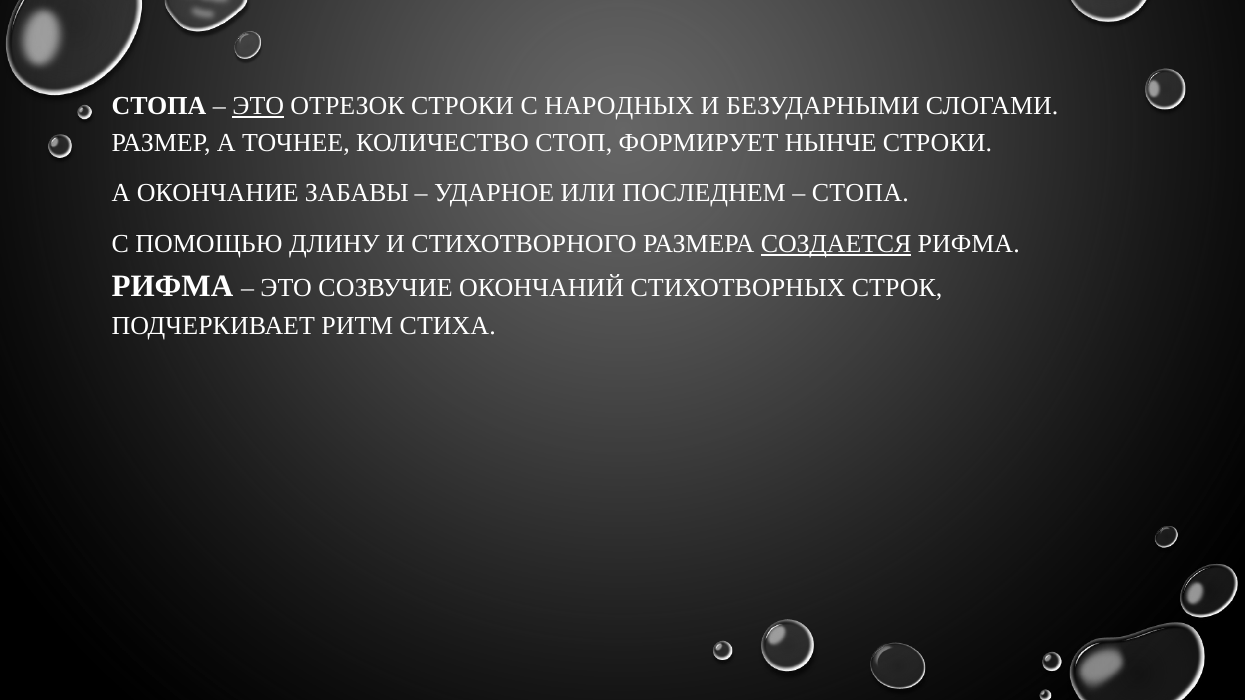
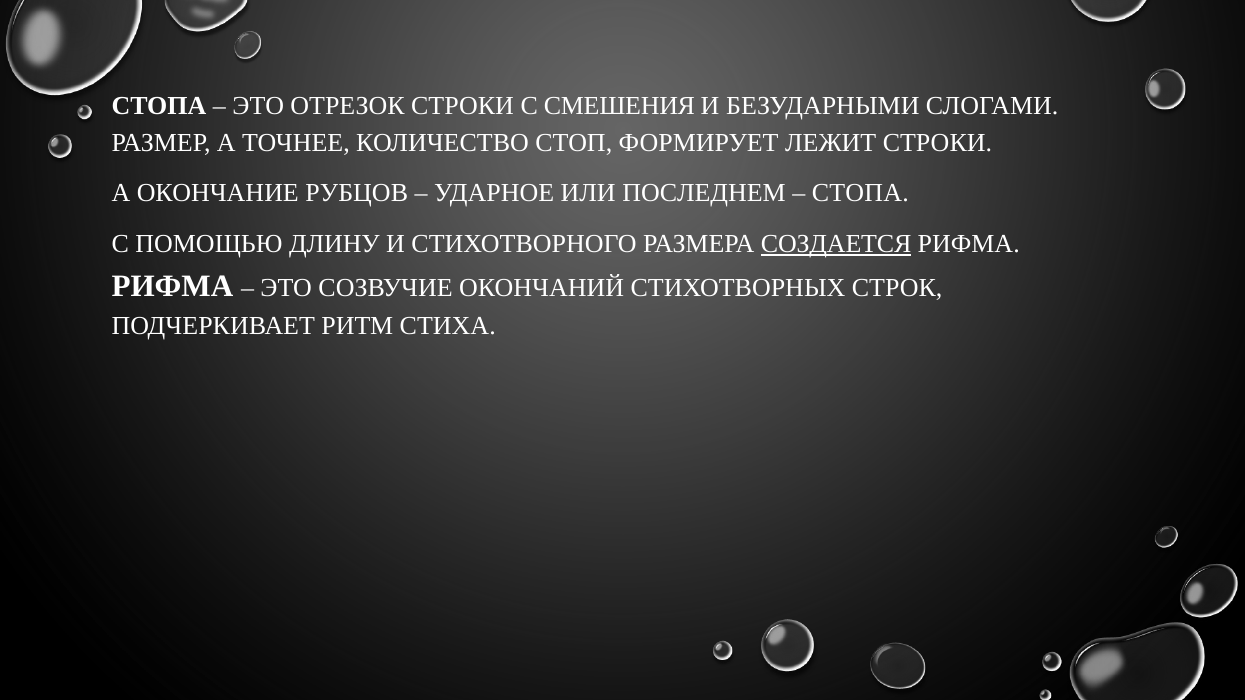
ЭТО underline: present -> none (258, 106)
НАРОДНЫХ: НАРОДНЫХ -> СМЕШЕНИЯ (619, 106)
НЫНЧЕ: НЫНЧЕ -> ЛЕЖИТ (831, 143)
ЗАБАВЫ: ЗАБАВЫ -> РУБЦОВ (357, 193)
